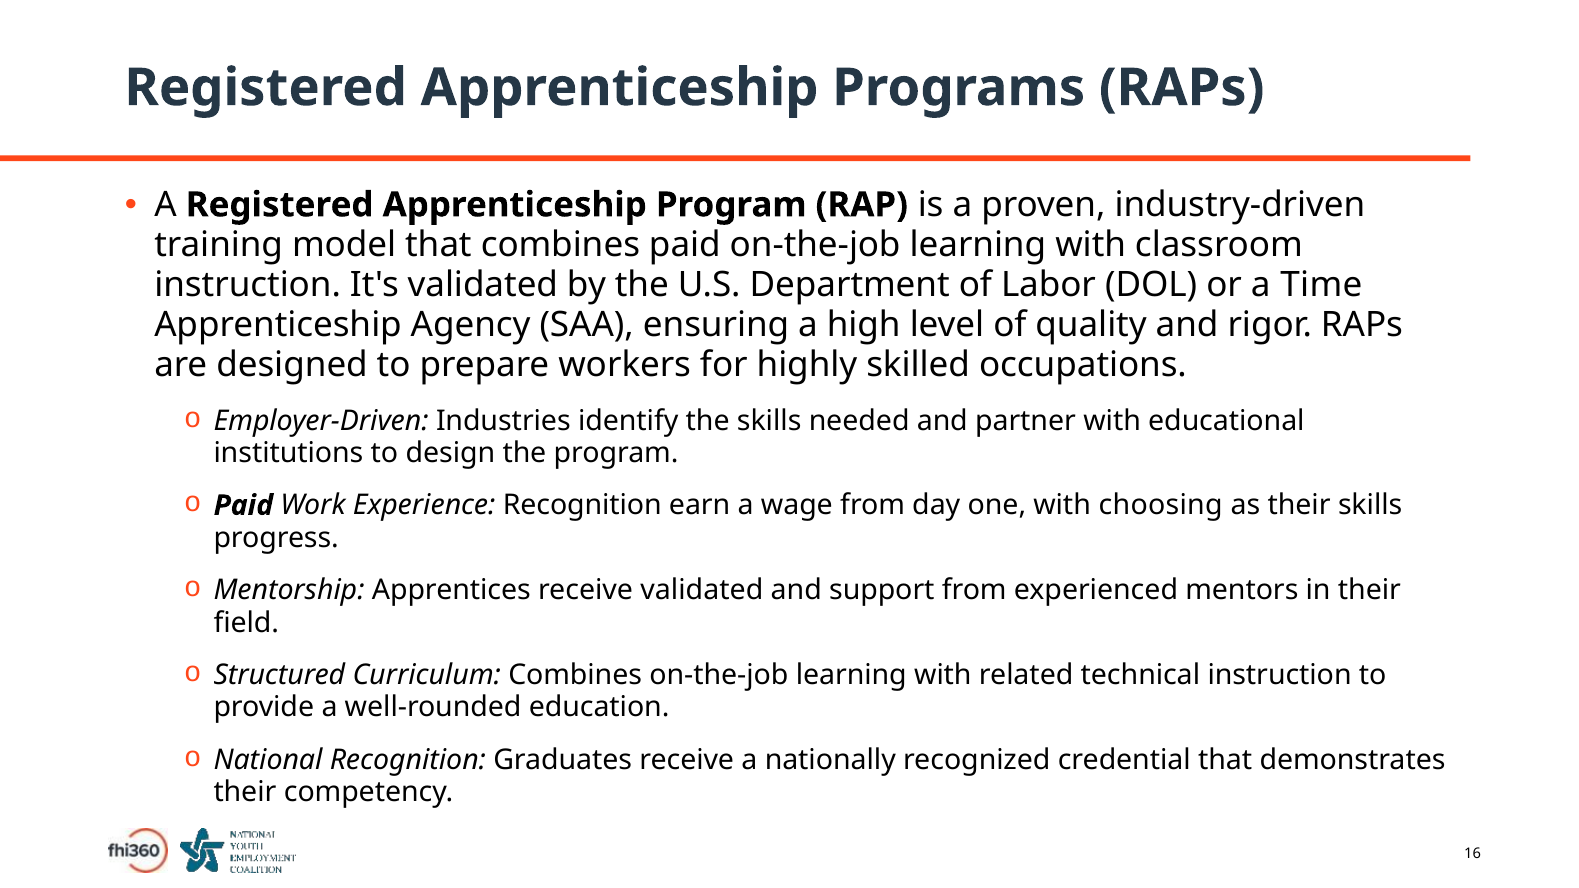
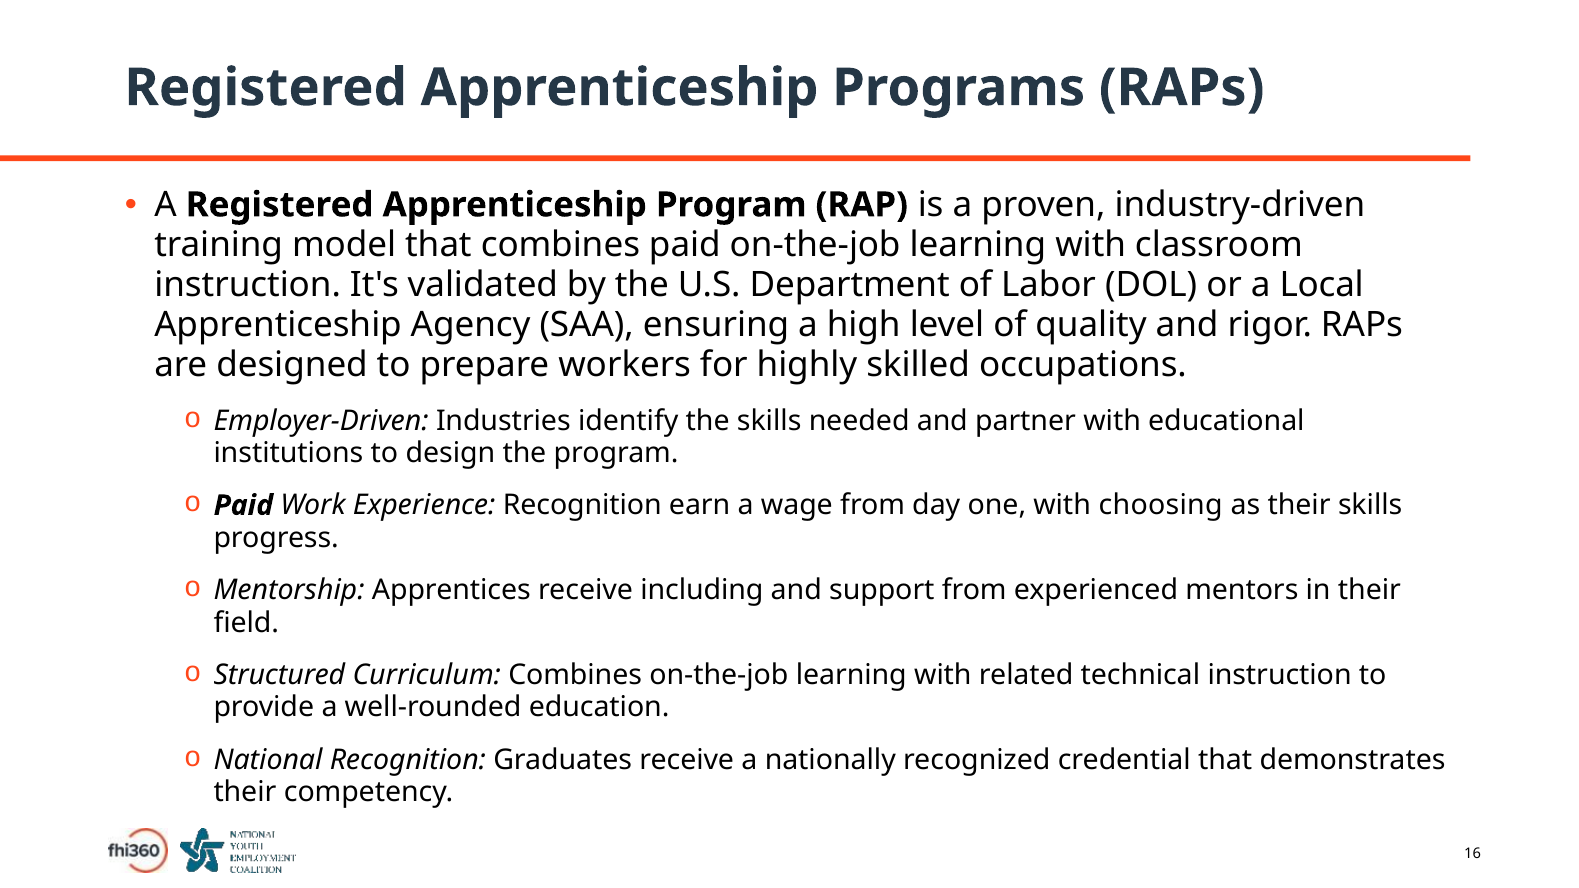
Time: Time -> Local (1322, 285)
receive validated: validated -> including (702, 590)
